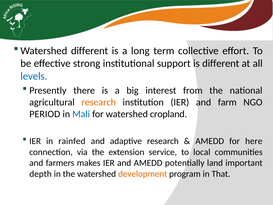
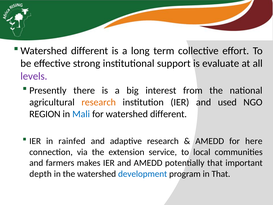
is different: different -> evaluate (221, 63)
levels colour: blue -> purple (34, 76)
farm: farm -> used (227, 102)
PERIOD: PERIOD -> REGION (45, 114)
for watershed cropland: cropland -> different (169, 114)
potentially land: land -> that (215, 163)
development colour: orange -> blue (143, 174)
